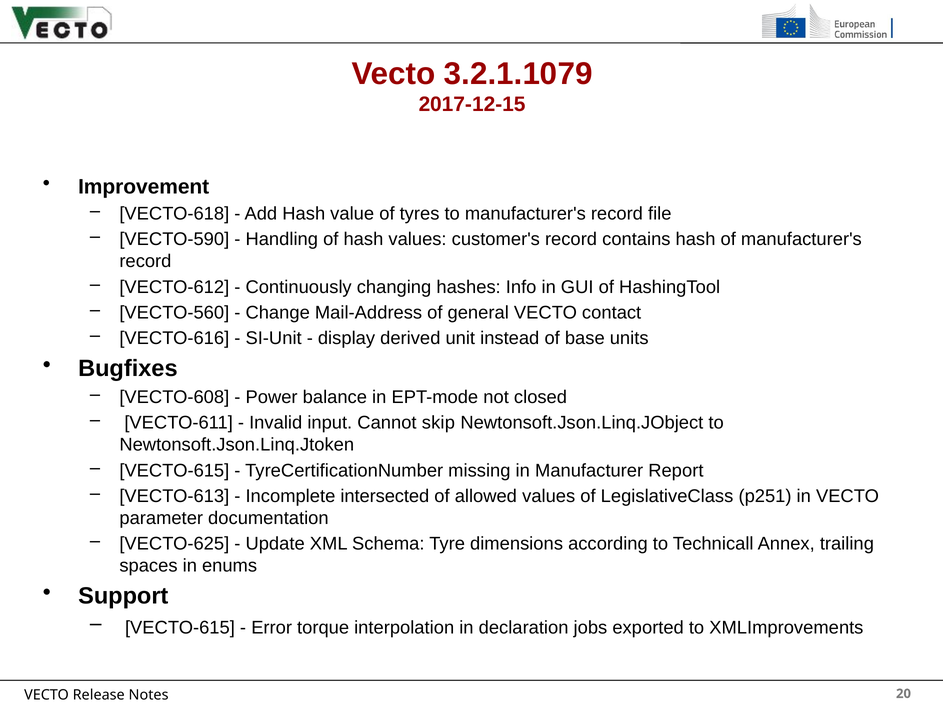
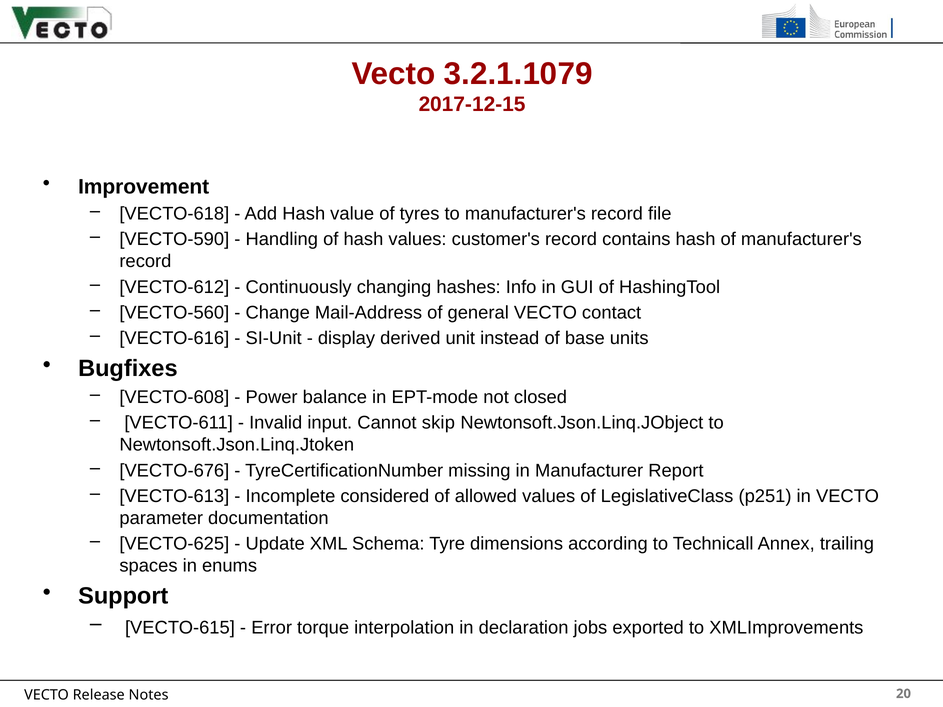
VECTO-615: VECTO-615 -> VECTO-676 (174, 471)
intersected: intersected -> considered (385, 496)
